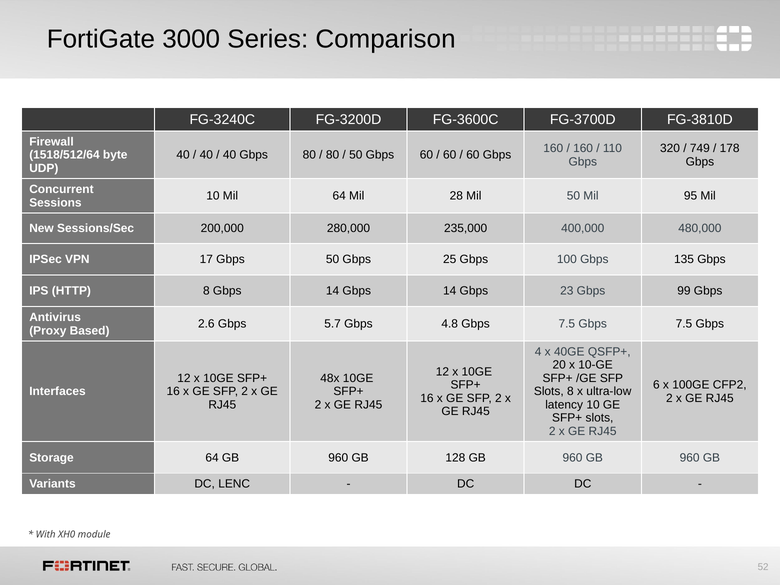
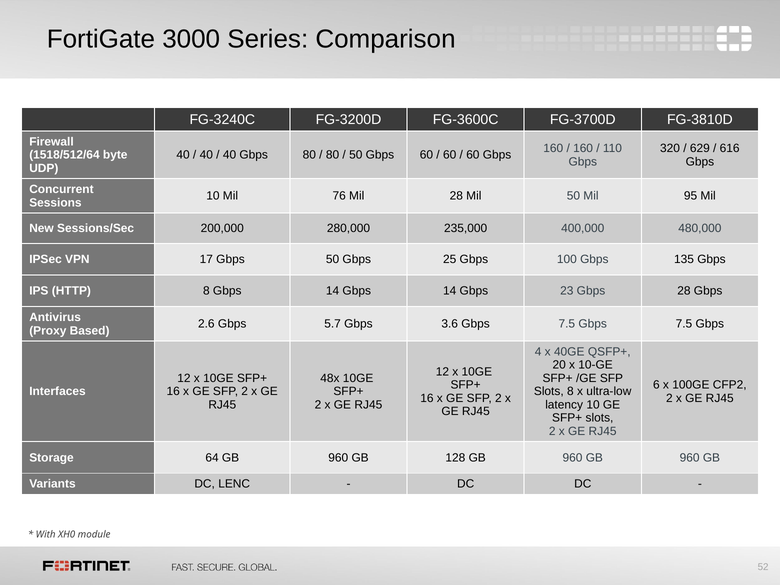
749: 749 -> 629 (700, 148)
178: 178 -> 616 (730, 148)
Mil 64: 64 -> 76 (339, 196)
Gbps 99: 99 -> 28 (684, 291)
4.8: 4.8 -> 3.6 (450, 324)
